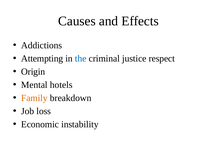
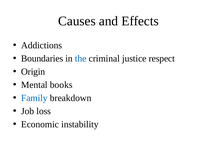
Attempting: Attempting -> Boundaries (42, 58)
hotels: hotels -> books (61, 85)
Family colour: orange -> blue (34, 98)
